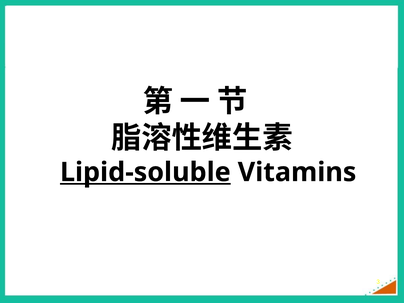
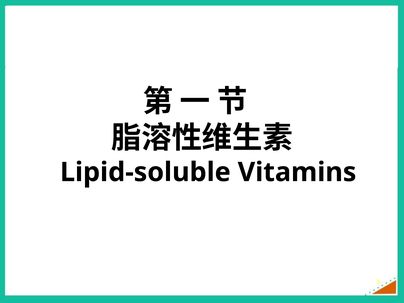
Lipid-soluble underline: present -> none (145, 172)
